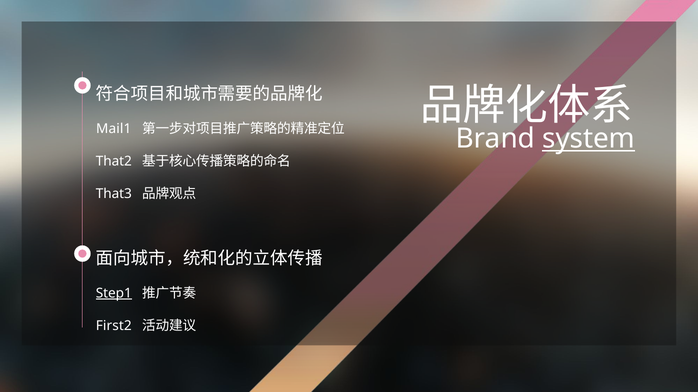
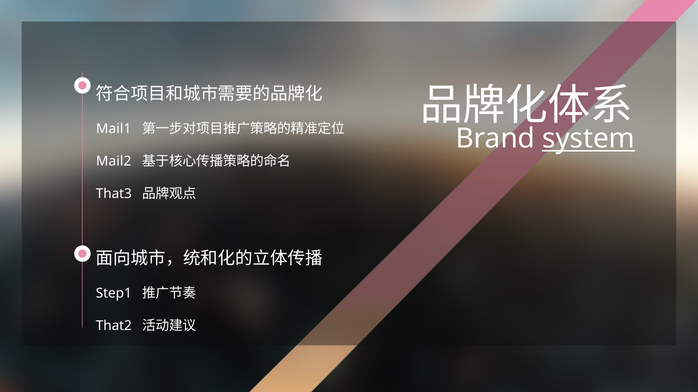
That2: That2 -> Mail2 (114, 161)
Step1 underline: present -> none (114, 294)
First2: First2 -> That2 (114, 326)
